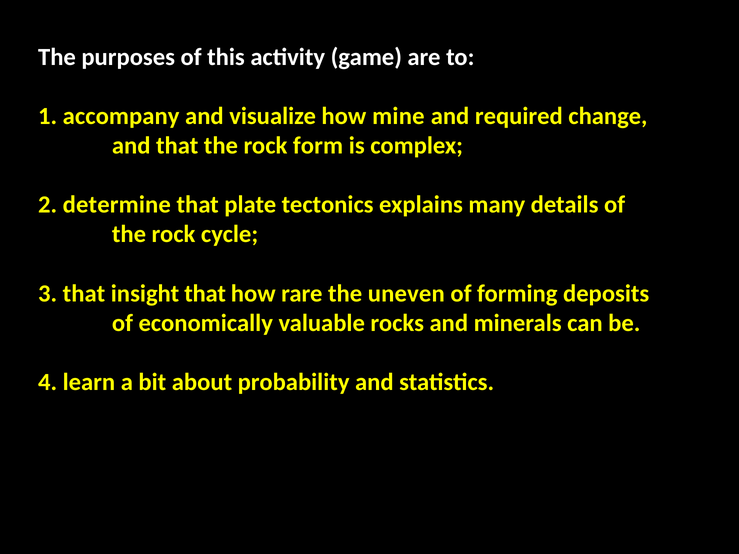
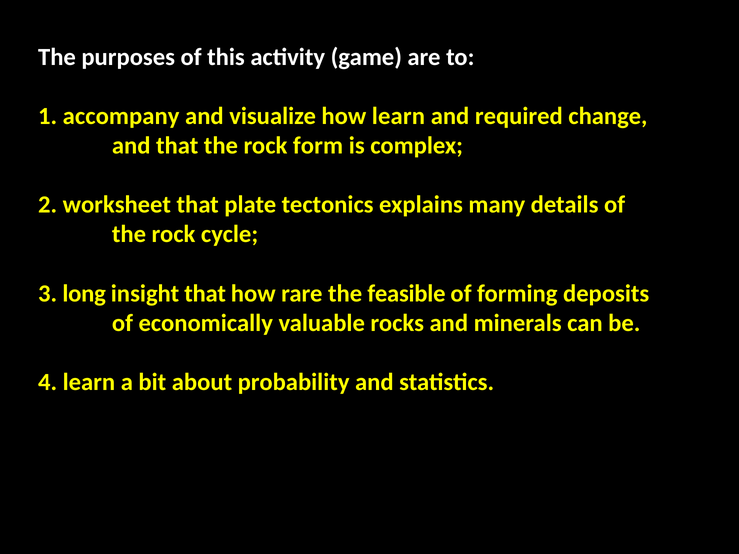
how mine: mine -> learn (398, 116)
determine: determine -> worksheet (117, 205)
3 that: that -> long (84, 294)
uneven: uneven -> feasible (406, 294)
